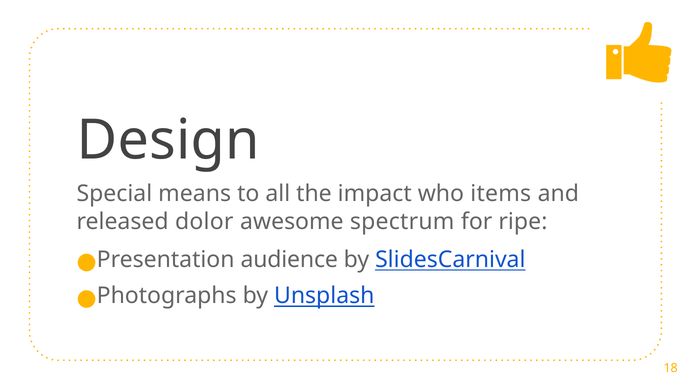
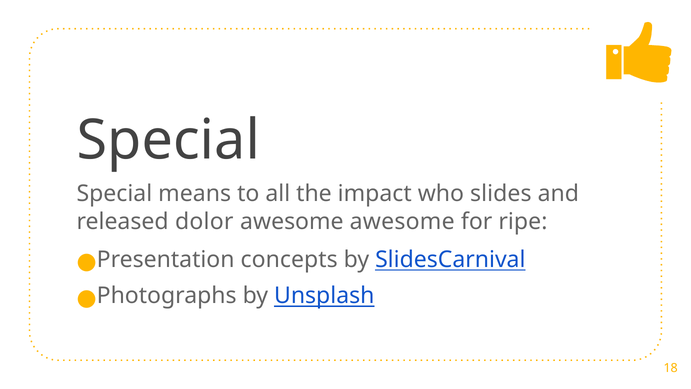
Design: Design -> Special (168, 140)
items: items -> slides (501, 194)
awesome spectrum: spectrum -> awesome (402, 221)
audience: audience -> concepts (289, 259)
